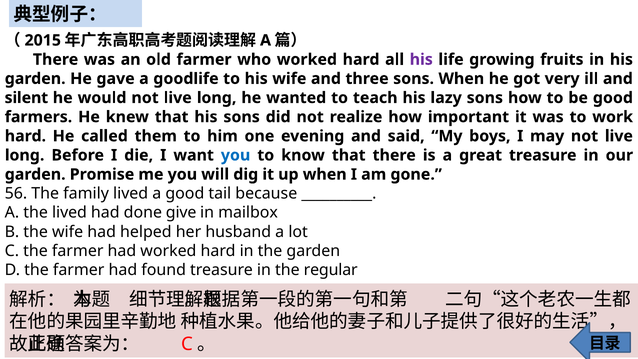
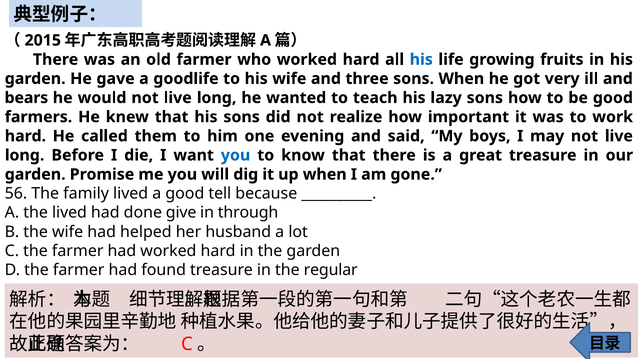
his colour: purple -> blue (421, 59)
silent: silent -> bears (26, 98)
tail: tail -> tell (220, 193)
mailbox: mailbox -> through (248, 213)
